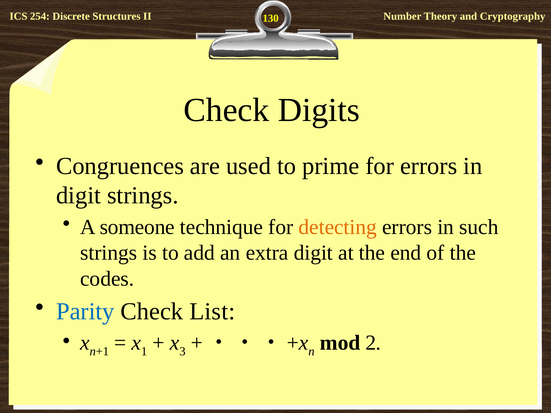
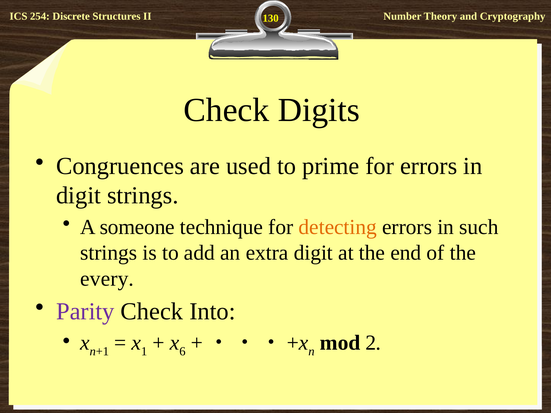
codes: codes -> every (107, 279)
Parity colour: blue -> purple (85, 311)
List: List -> Into (212, 311)
3: 3 -> 6 (182, 351)
